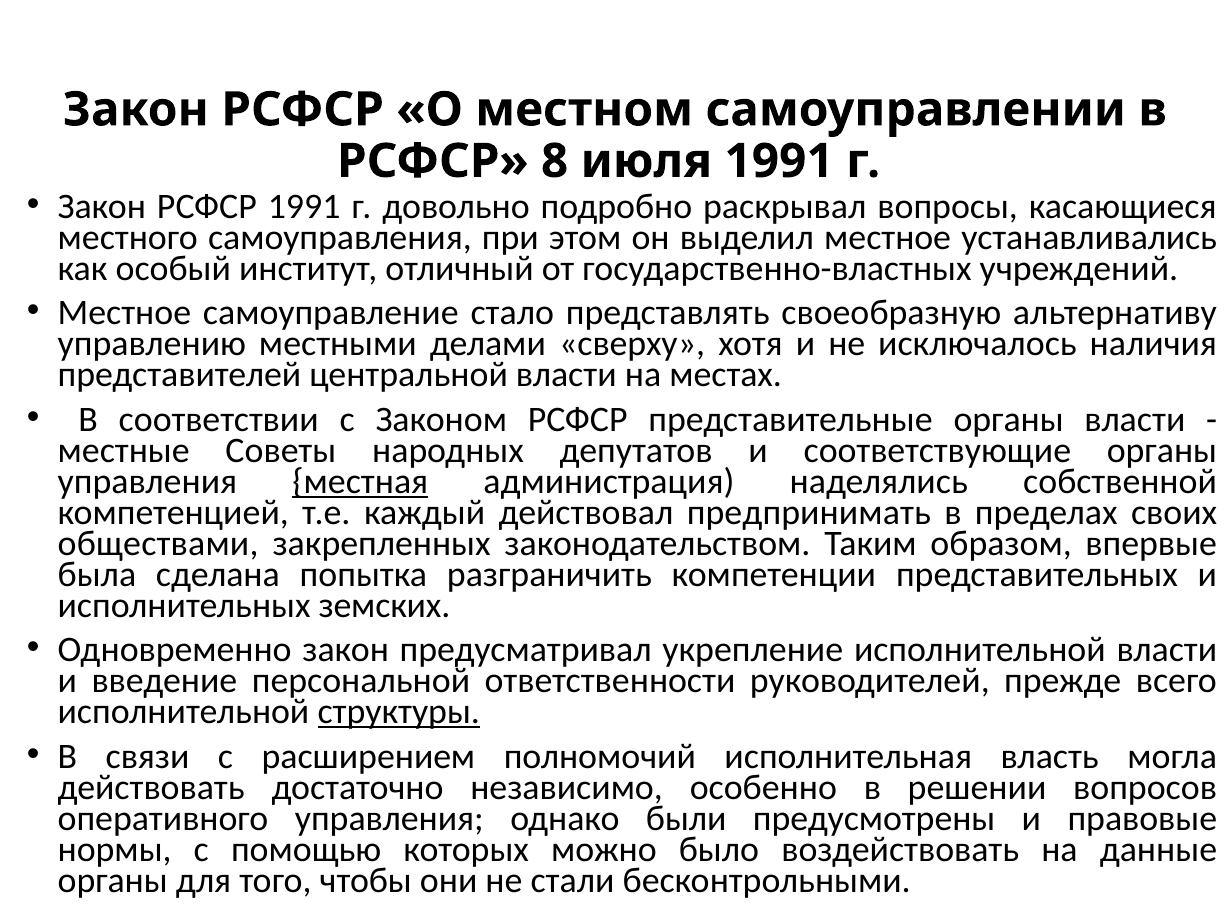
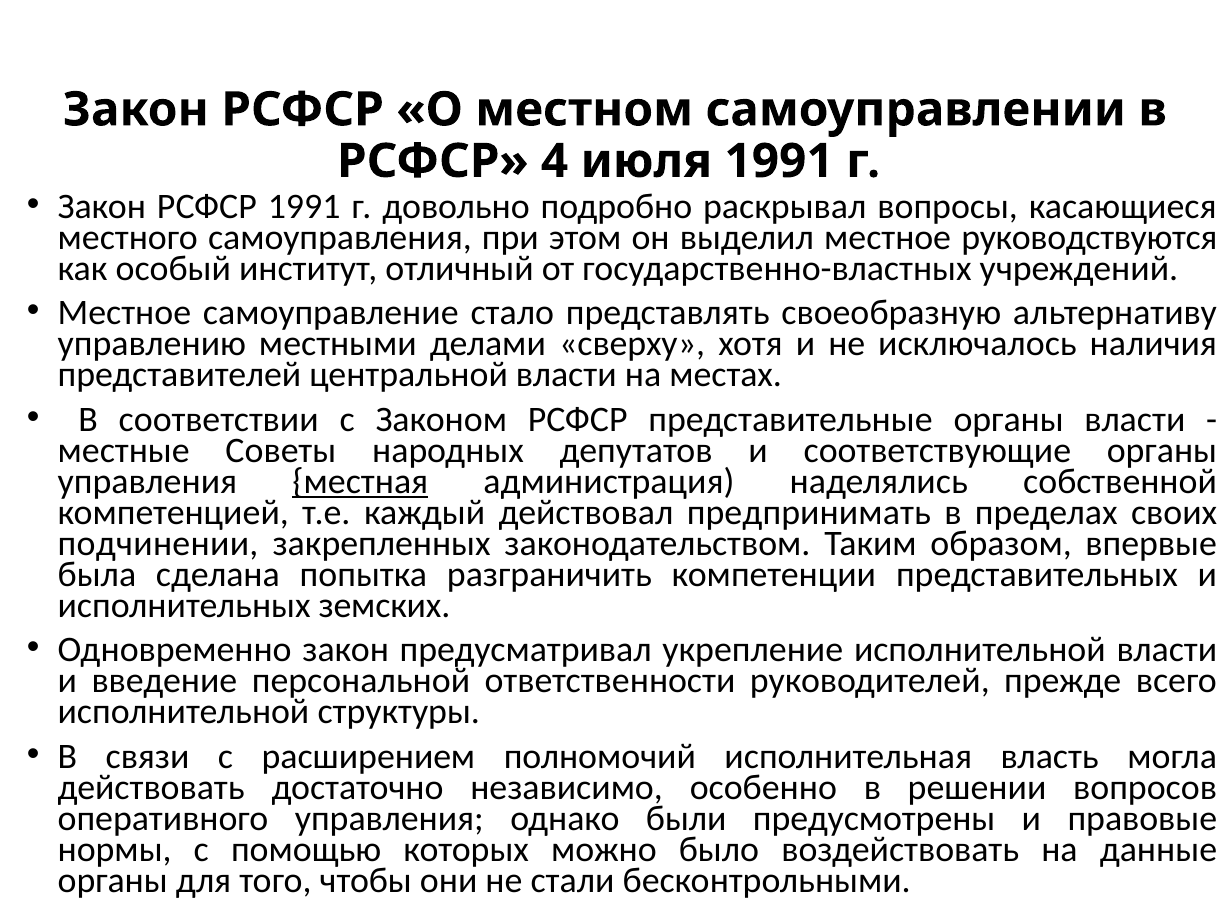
8: 8 -> 4 (555, 161)
устанавливались: устанавливались -> руководствуются (1089, 237)
обществами: обществами -> подчинении (158, 544)
структуры underline: present -> none (399, 712)
